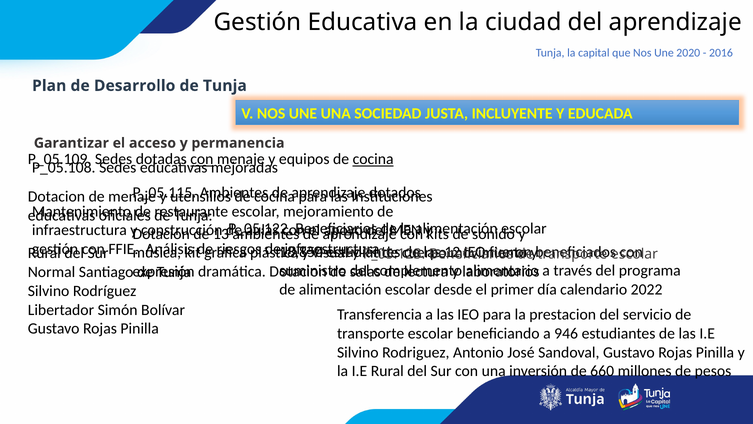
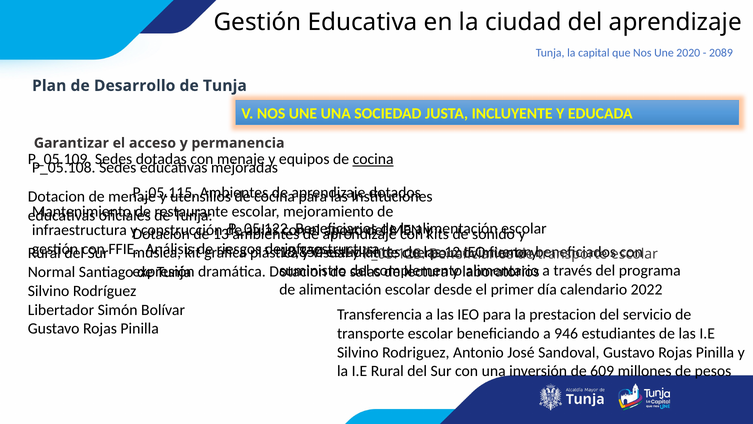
2016: 2016 -> 2089 (721, 53)
con underline: present -> none (202, 159)
660: 660 -> 609 (602, 371)
